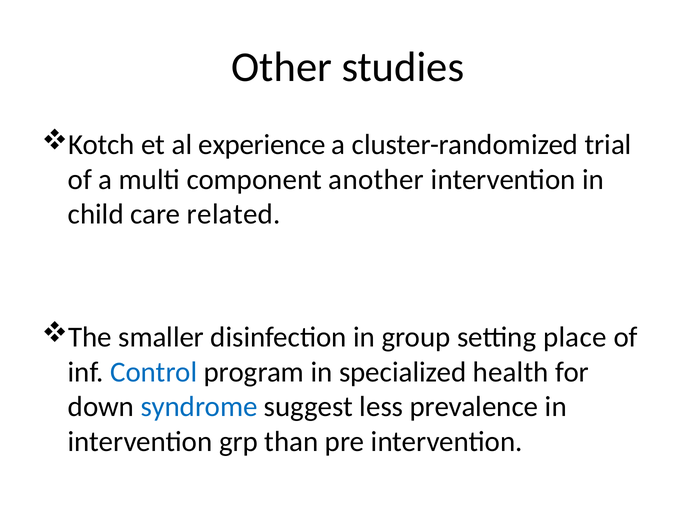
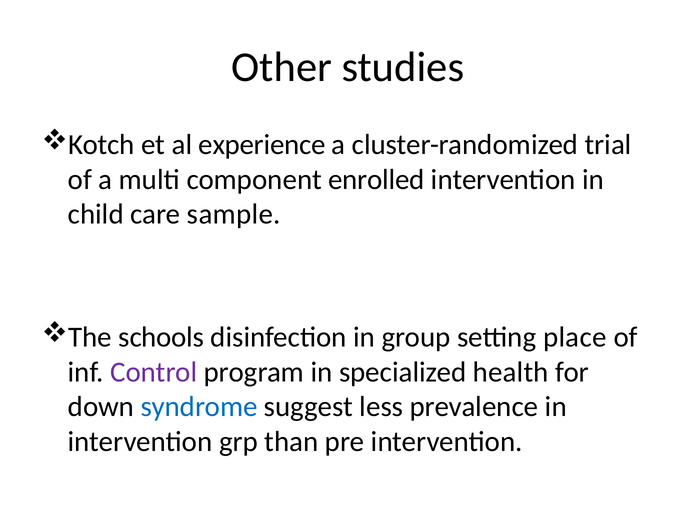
another: another -> enrolled (376, 180)
related: related -> sample (234, 214)
smaller: smaller -> schools (161, 337)
Control colour: blue -> purple (154, 372)
